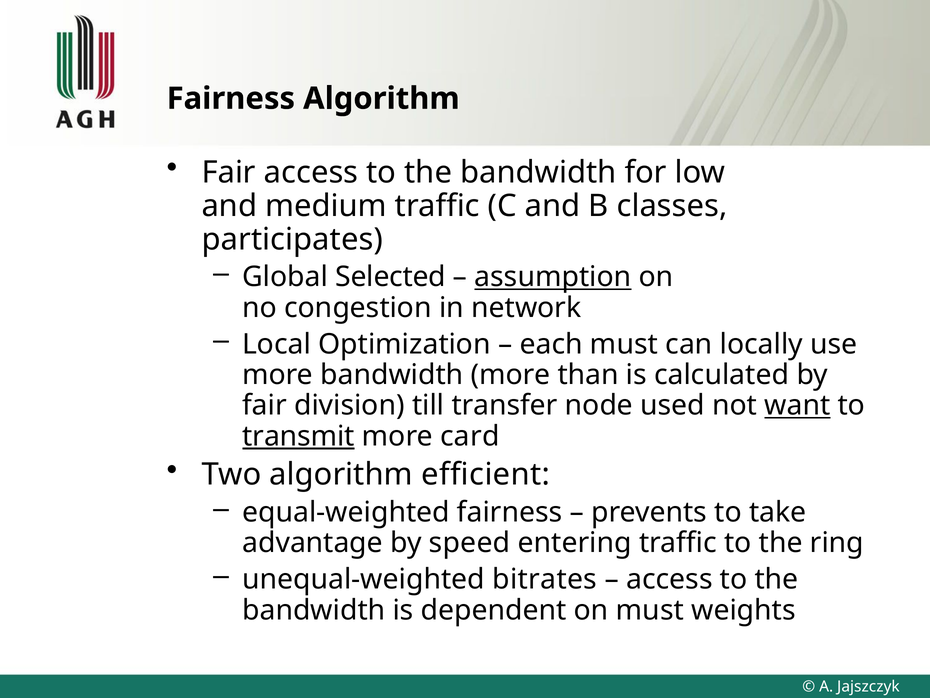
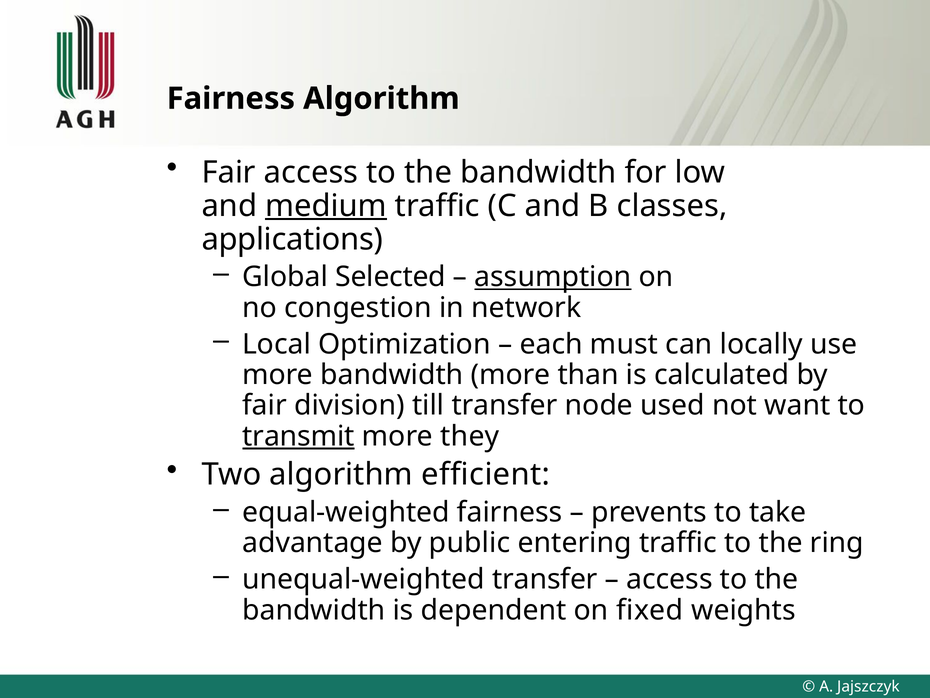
medium underline: none -> present (326, 206)
participates: participates -> applications (292, 239)
want underline: present -> none (797, 405)
card: card -> they (470, 436)
speed: speed -> public (470, 543)
unequal-weighted bitrates: bitrates -> transfer (545, 579)
on must: must -> fixed (650, 610)
